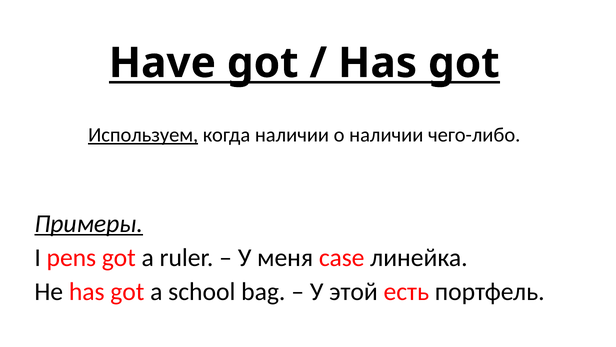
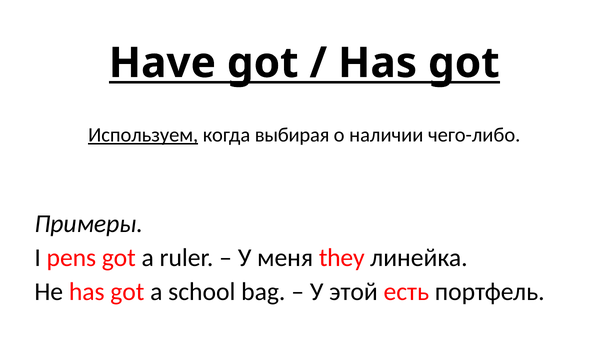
когда наличии: наличии -> выбирая (292, 135)
Примеры underline: present -> none (89, 223)
case: case -> they (342, 257)
